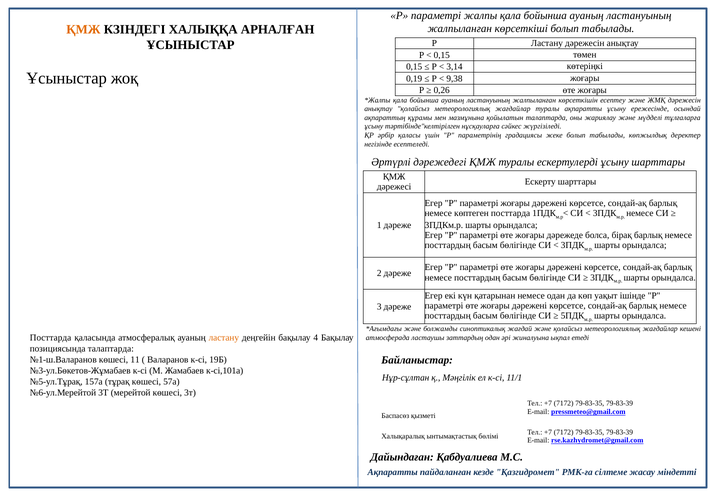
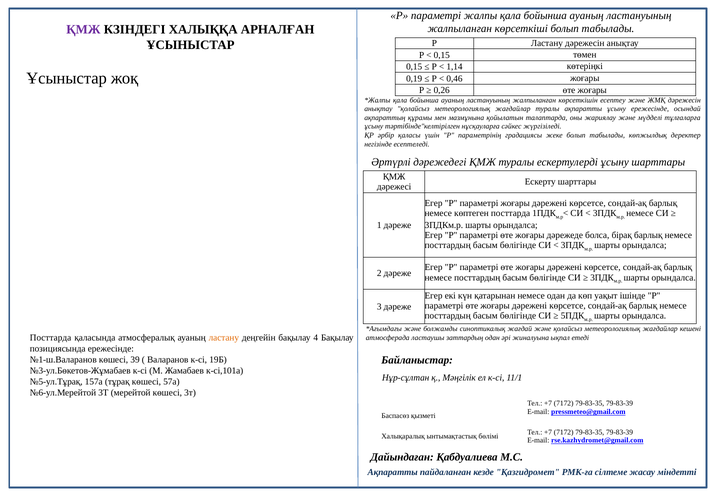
ҚМЖ colour: orange -> purple (83, 30)
3,14: 3,14 -> 1,14 (454, 67)
9,38: 9,38 -> 0,46 (454, 79)
позициясында талаптарда: талаптарда -> ережесінде (111, 349)
11: 11 -> 39 (135, 360)
